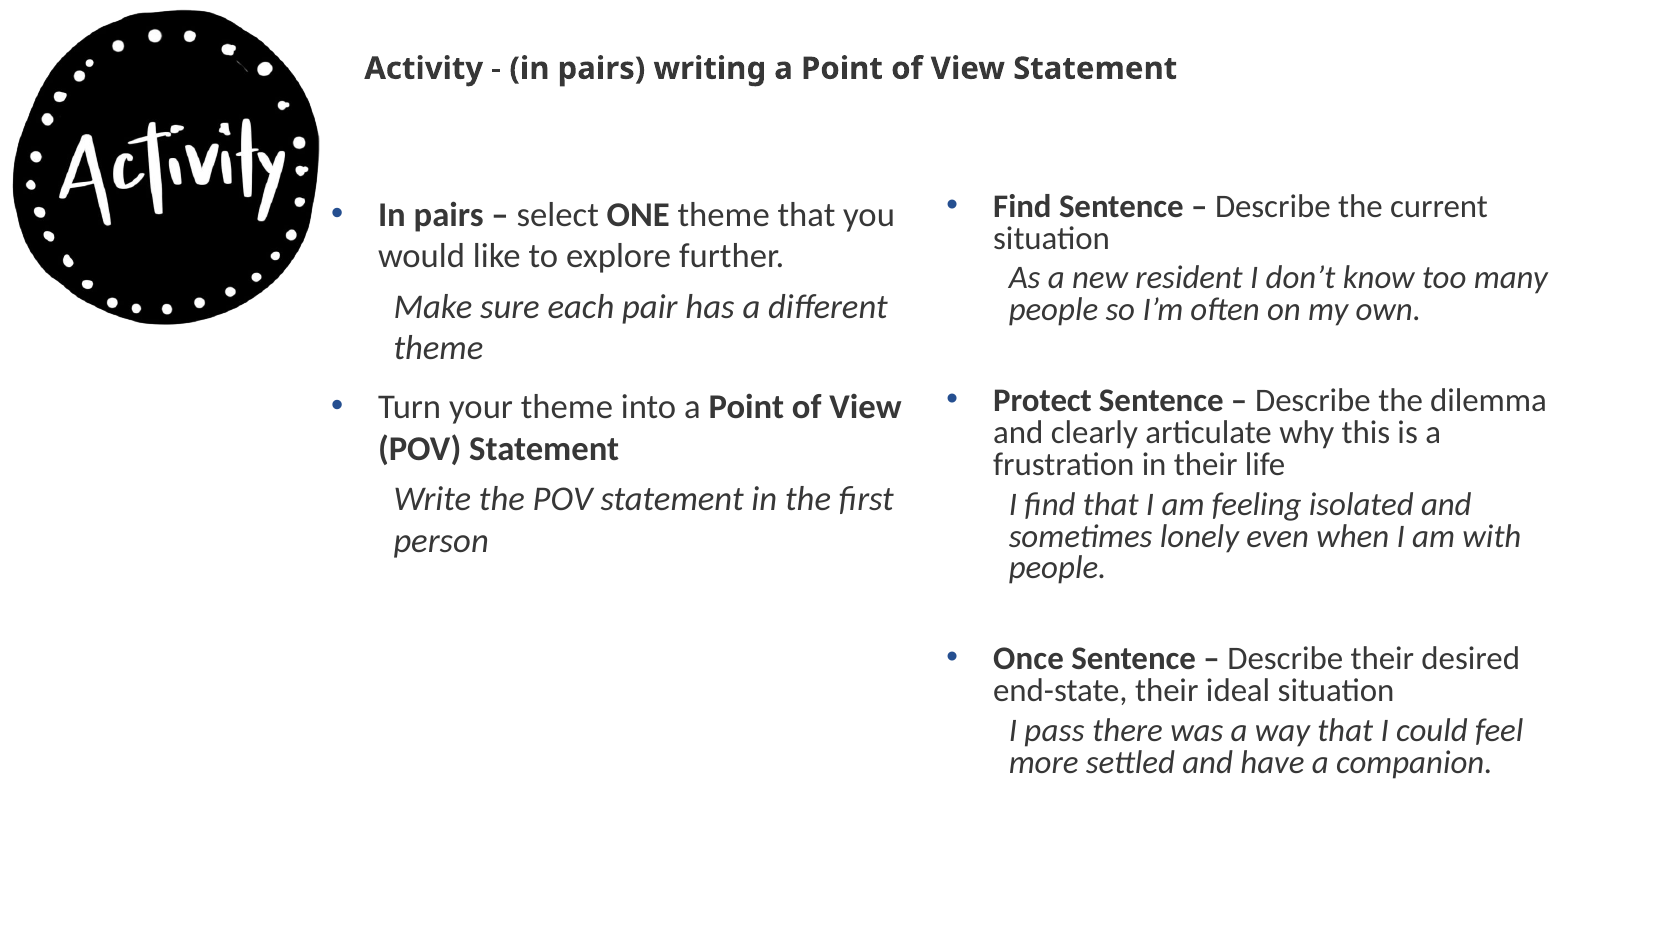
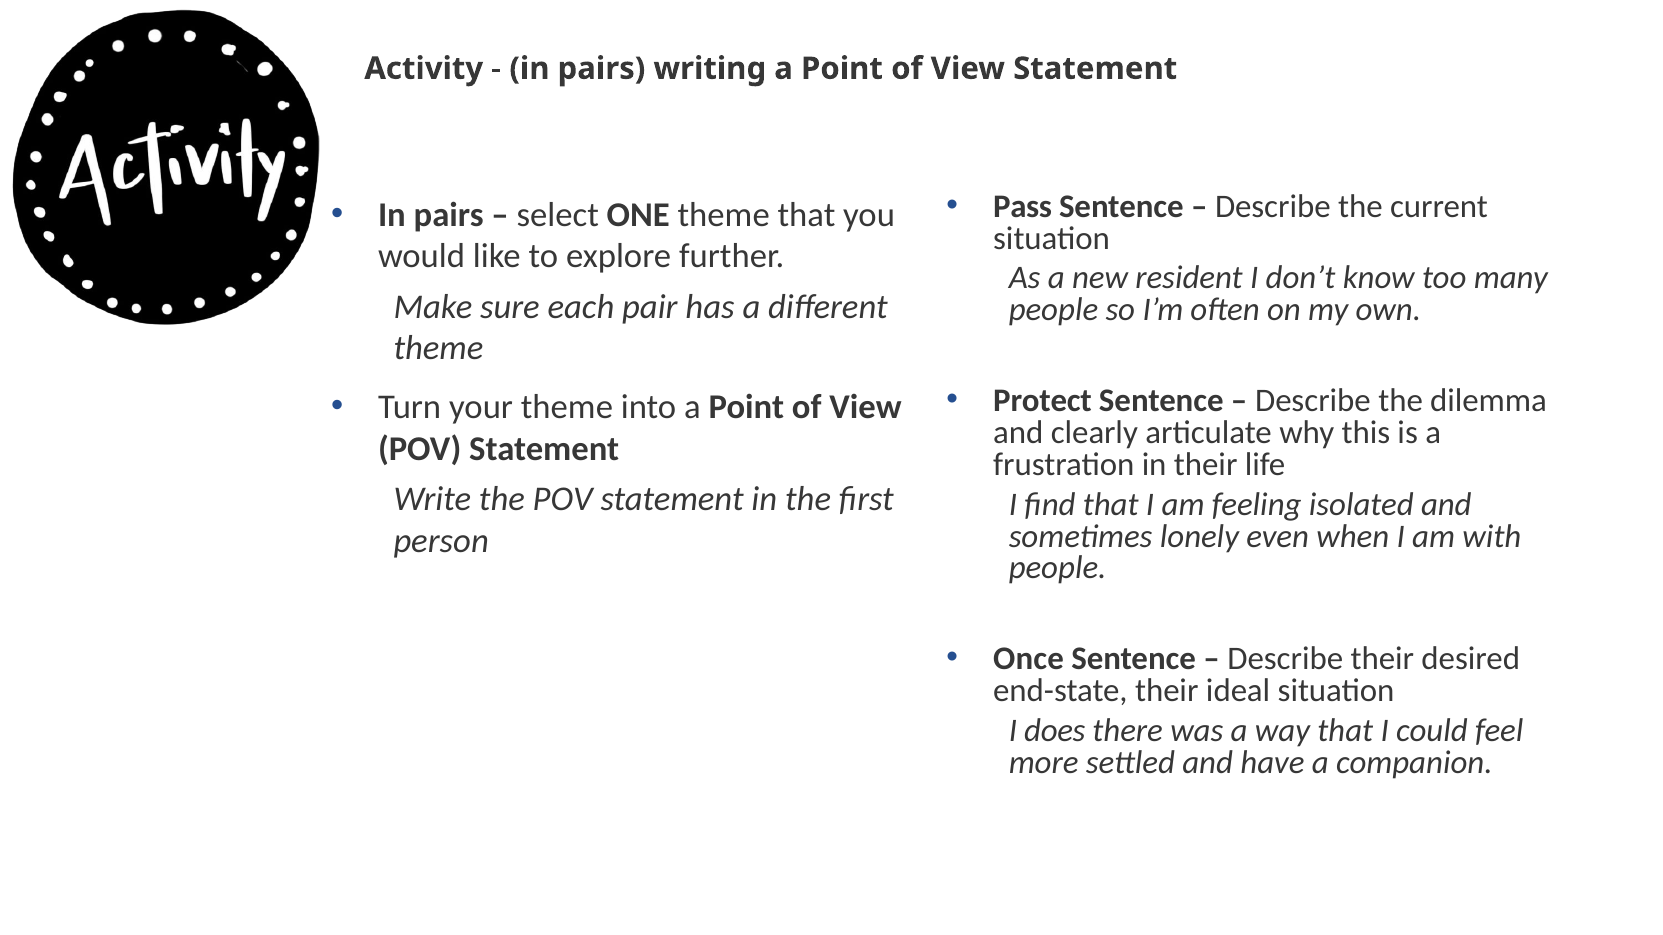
Find: Find -> Pass (1023, 206)
pass: pass -> does (1055, 731)
